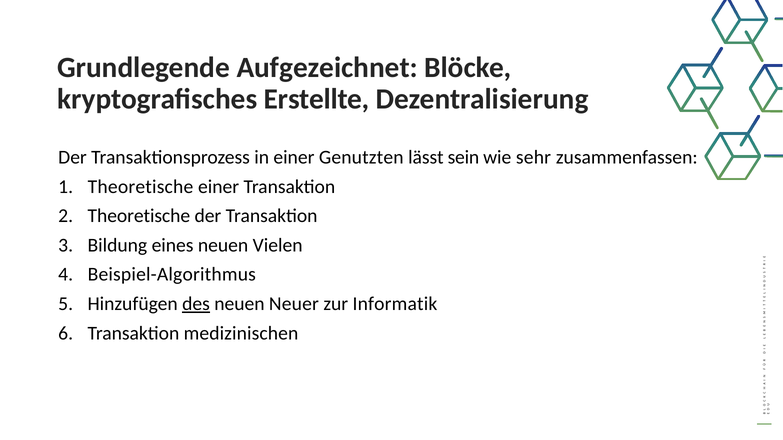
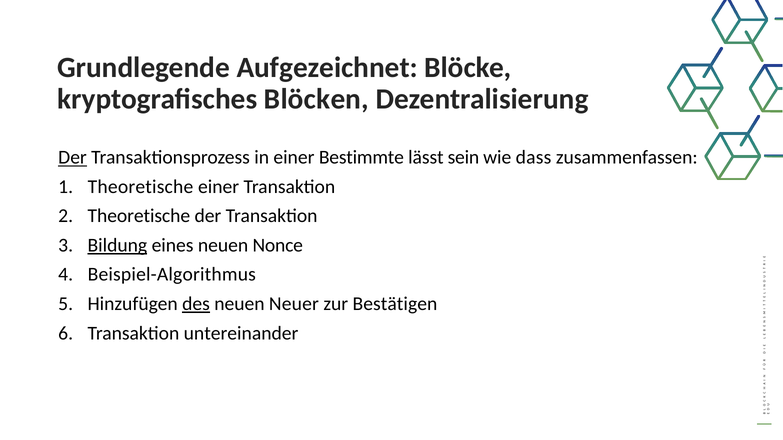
Erstellte: Erstellte -> Blöcken (316, 99)
Der underline: none -> present (73, 158)
Genutzten: Genutzten -> Bestimmte (361, 158)
sehr: sehr -> dass (534, 158)
Bildung underline: none -> present (117, 245)
Vielen: Vielen -> Nonce (278, 245)
Informatik: Informatik -> Bestätigen (395, 304)
medizinischen: medizinischen -> untereinander (241, 333)
